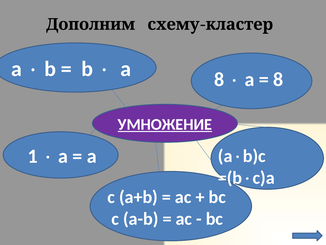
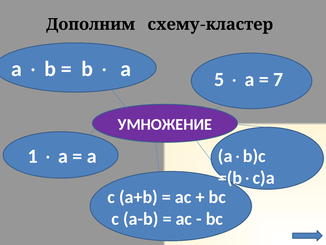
a 8: 8 -> 5 (219, 79)
8: 8 -> 7 (278, 79)
УМНОЖЕНИЕ underline: present -> none (165, 124)
